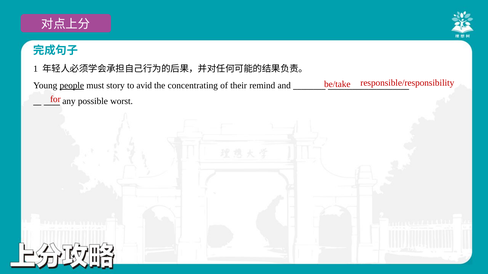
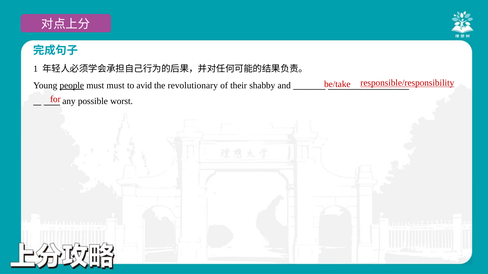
responsible/responsibility underline: none -> present (407, 83)
must story: story -> must (116, 86)
concentrating: concentrating -> revolutionary (193, 86)
remind: remind -> shabby (262, 86)
